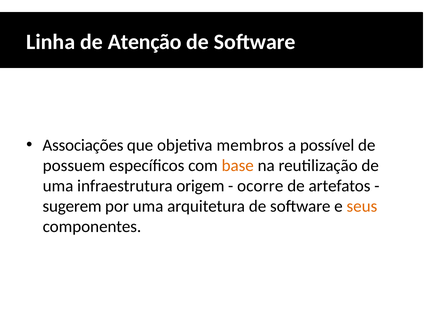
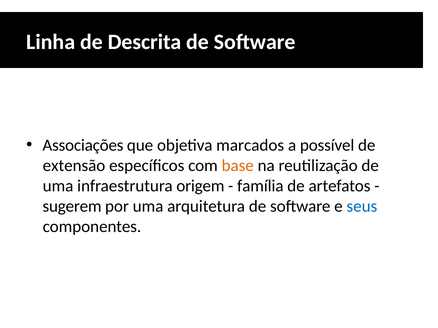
Atenção: Atenção -> Descrita (145, 42)
membros: membros -> marcados (250, 145)
possuem: possuem -> extensão (74, 166)
ocorre: ocorre -> família (260, 186)
seus colour: orange -> blue (362, 207)
